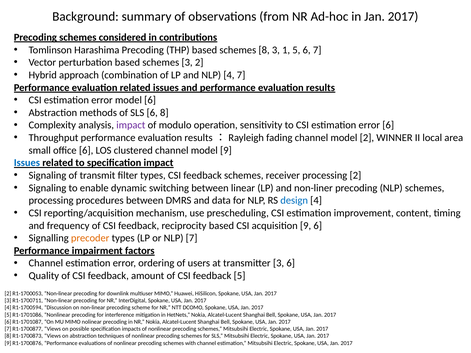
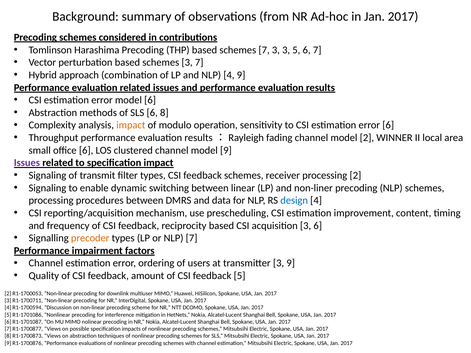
schemes 8: 8 -> 7 (264, 50)
3 1: 1 -> 3 (286, 50)
3 2: 2 -> 7 (199, 63)
4 7: 7 -> 9 (241, 75)
impact colour: purple -> orange (131, 125)
Issues colour: blue -> purple (27, 163)
acquisition 9: 9 -> 3 (306, 226)
3 6: 6 -> 9 (291, 263)
